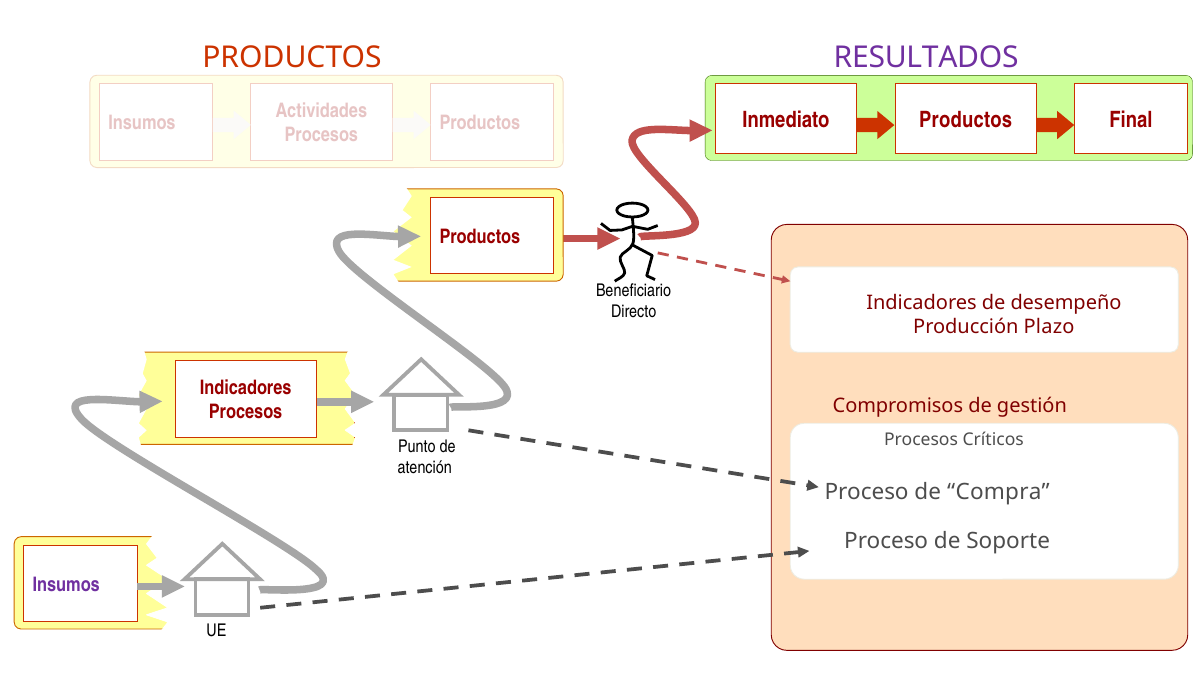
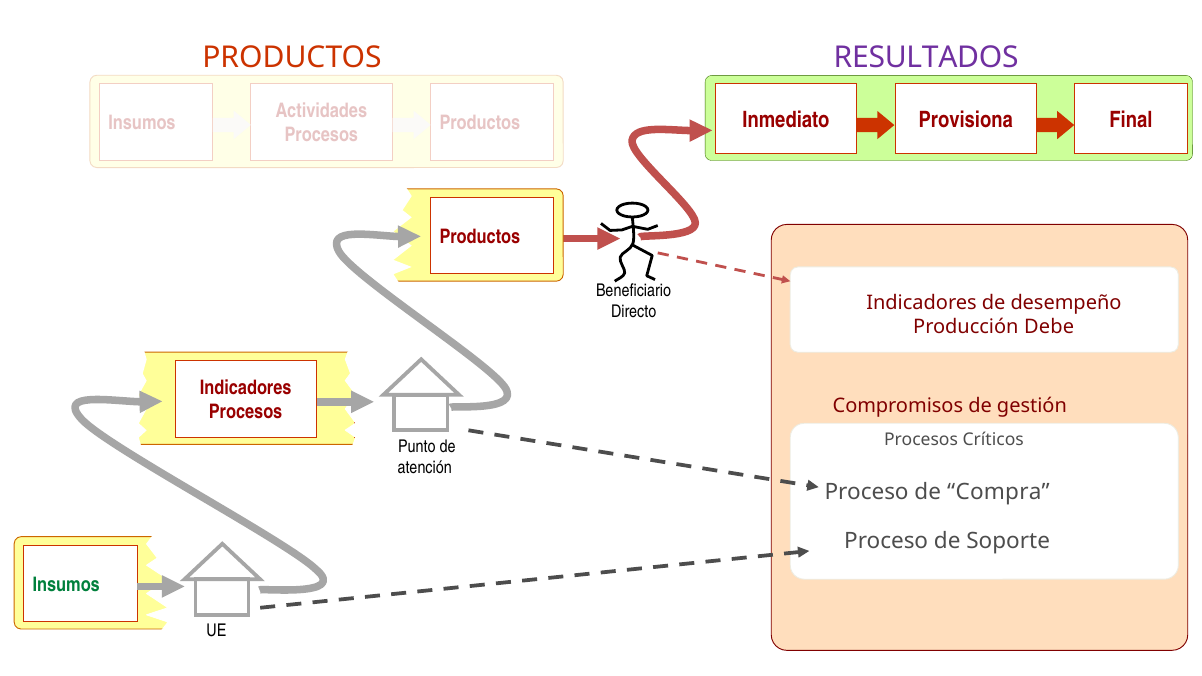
Inmediato Productos: Productos -> Provisiona (966, 120)
Plazo: Plazo -> Debe (1049, 327)
Insumos colour: purple -> green (66, 585)
